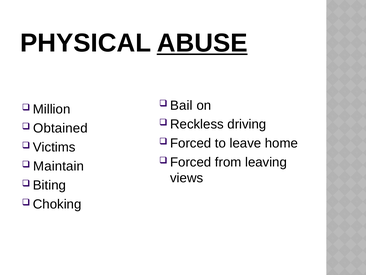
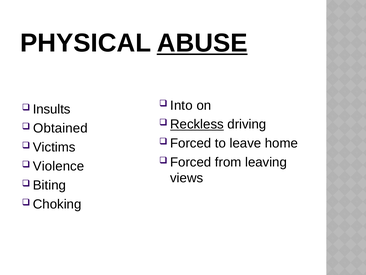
Bail: Bail -> Into (181, 105)
Million: Million -> Insults (52, 109)
Reckless underline: none -> present (197, 124)
Maintain: Maintain -> Violence (59, 166)
